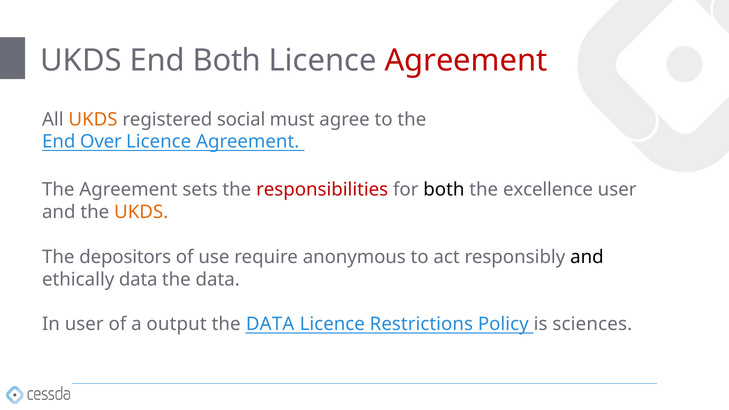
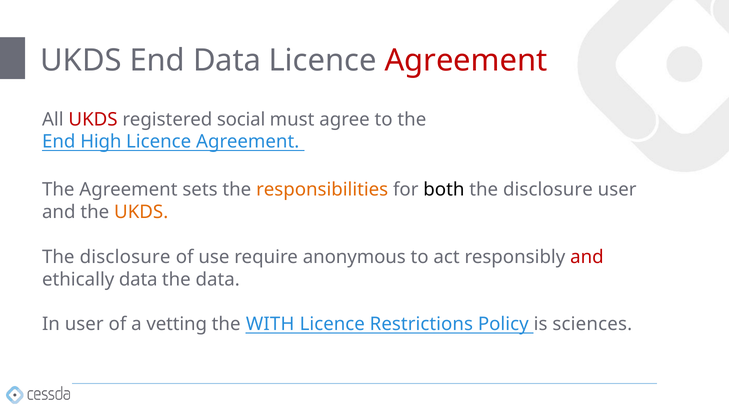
End Both: Both -> Data (227, 60)
UKDS colour: orange -> red (93, 119)
Over: Over -> High (101, 142)
responsibilities colour: red -> orange (322, 190)
excellence: excellence -> disclosure (548, 190)
depositors: depositors -> disclosure (125, 257)
and colour: black -> red (587, 257)
output: output -> vetting (177, 324)
DATA: DATA -> WITH (270, 324)
